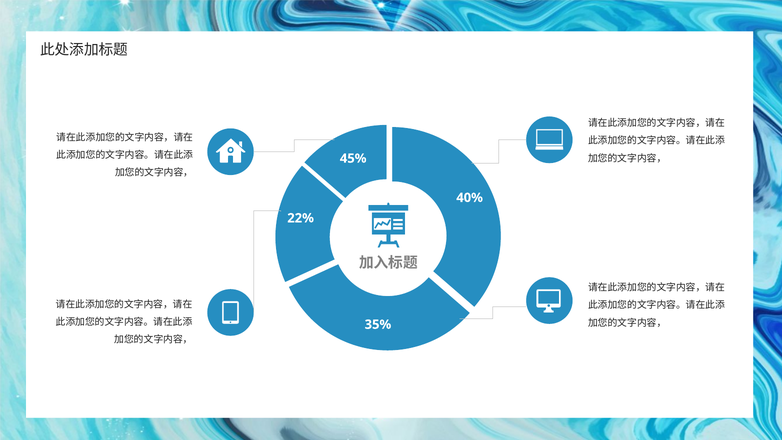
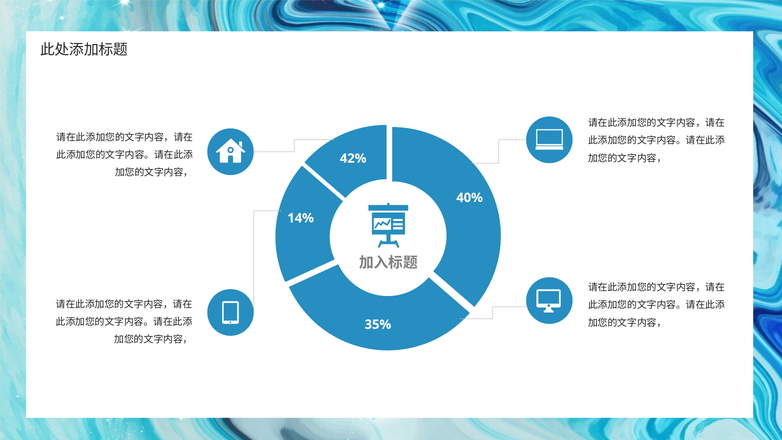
45%: 45% -> 42% (353, 158)
22%: 22% -> 14% (301, 218)
